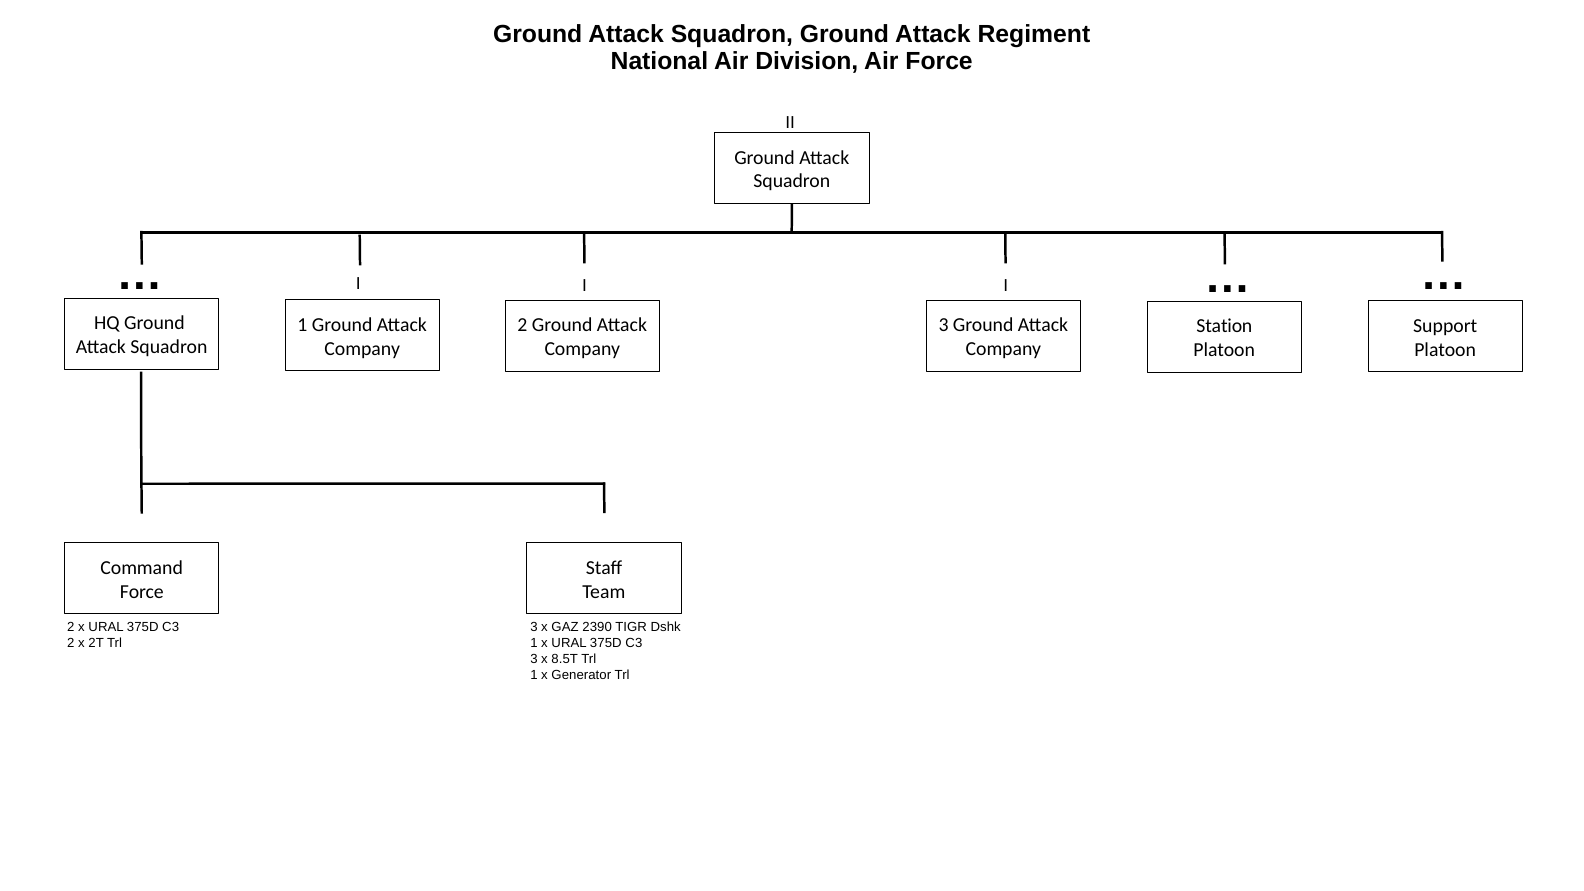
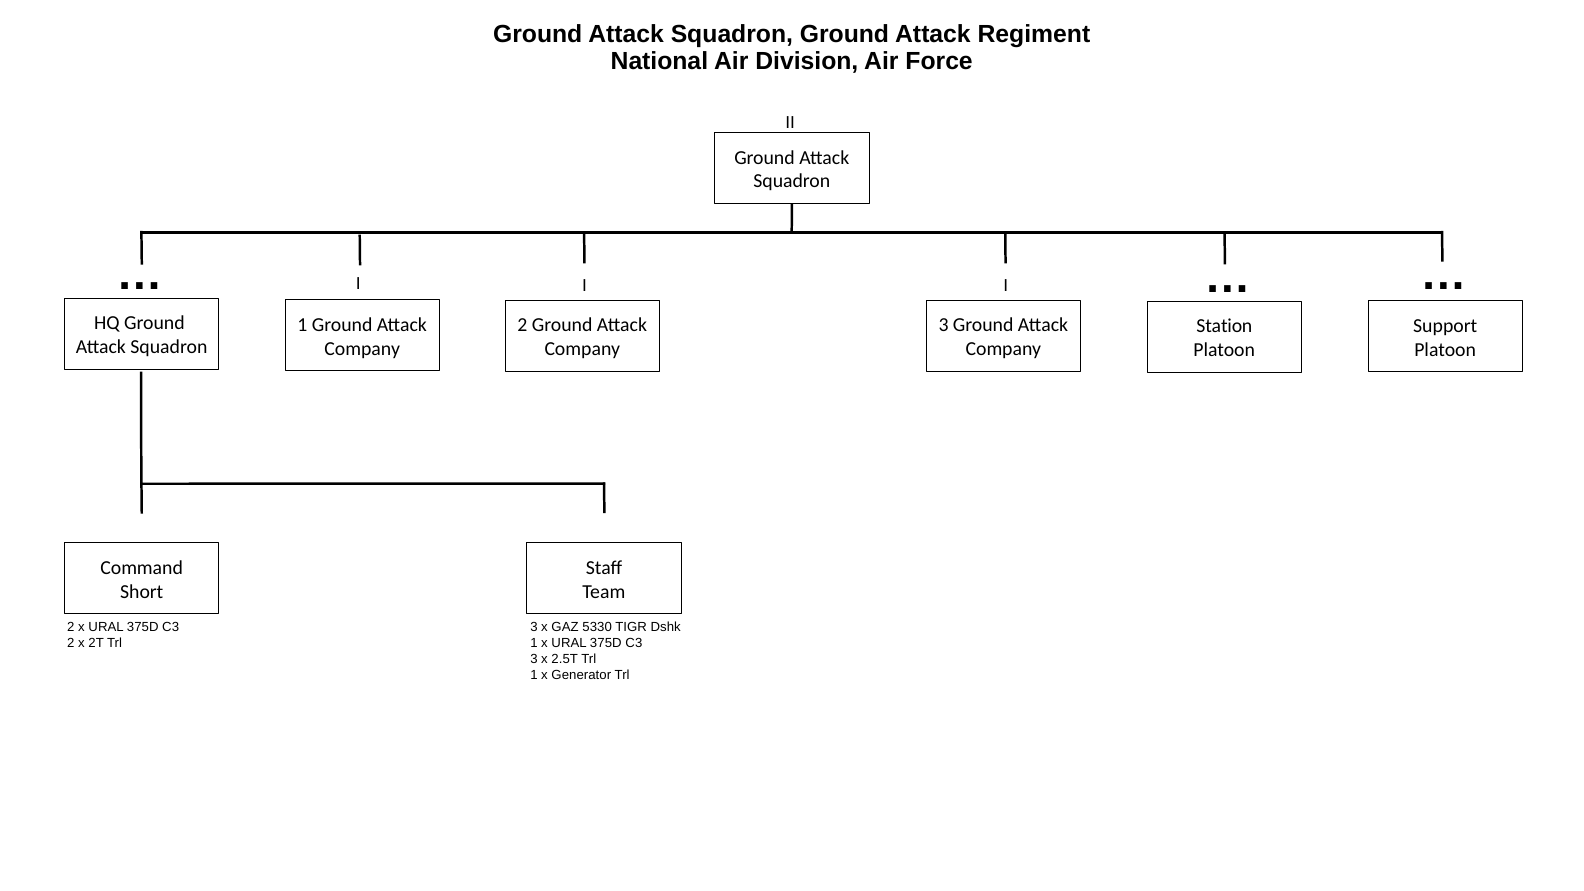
Force: Force -> Short (142, 592)
2390: 2390 -> 5330 (597, 628)
8.5T: 8.5T -> 2.5T (565, 659)
